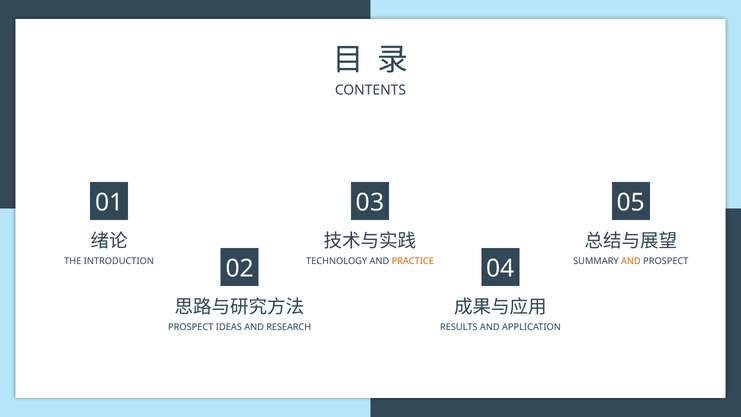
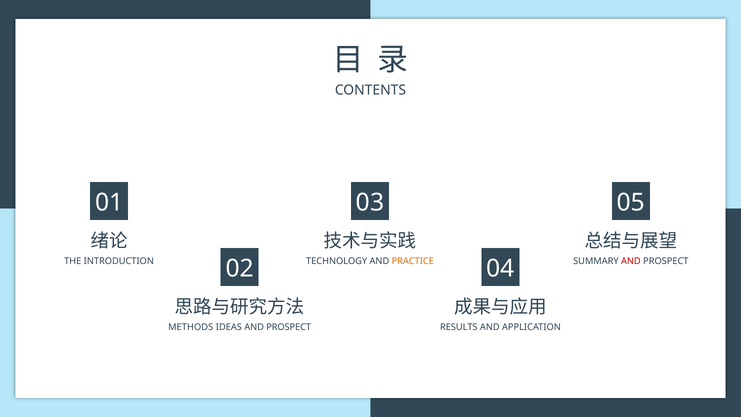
AND colour: orange -> red (631, 261)
PROSPECT: PROSPECT -> METHODS (191, 327)
IDEAS AND RESEARCH: RESEARCH -> PROSPECT (289, 327)
